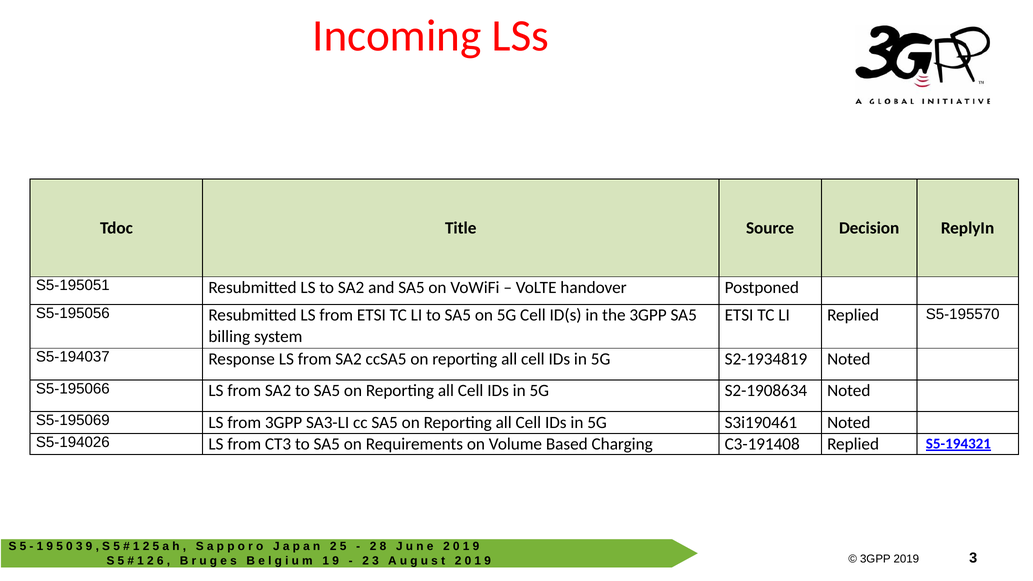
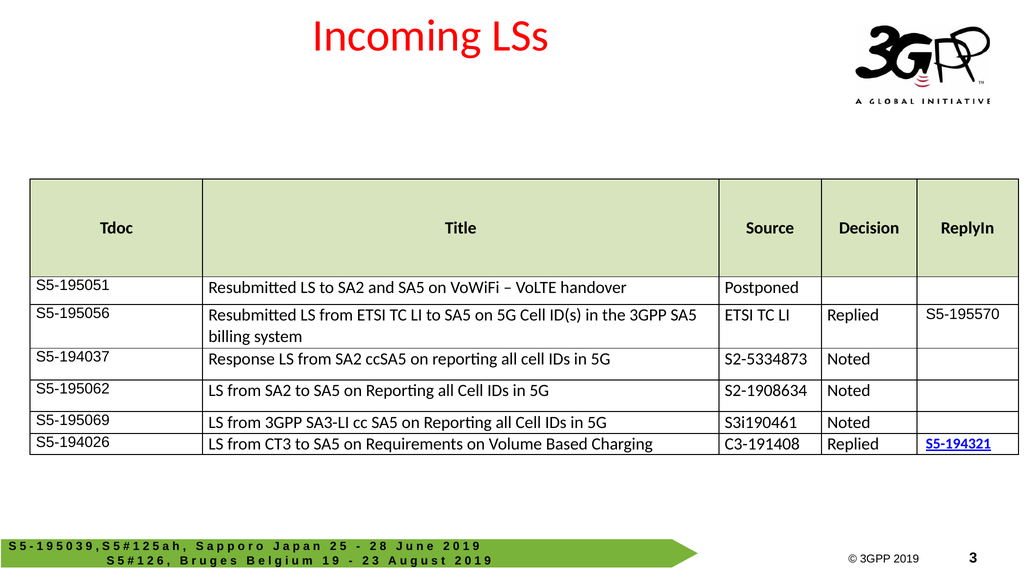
S2-1934819: S2-1934819 -> S2-5334873 (766, 359)
S5-195066: S5-195066 -> S5-195062 (73, 389)
